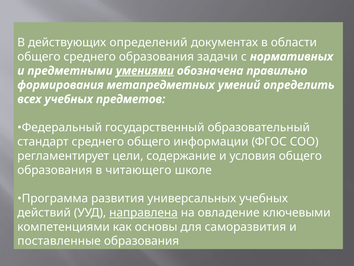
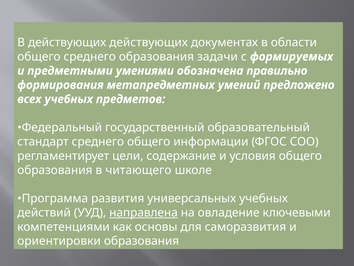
действующих определений: определений -> действующих (149, 42)
нормативных: нормативных -> формируемых (292, 57)
умениями underline: present -> none (145, 71)
определить: определить -> предложено (299, 85)
поставленные: поставленные -> ориентировки (59, 241)
